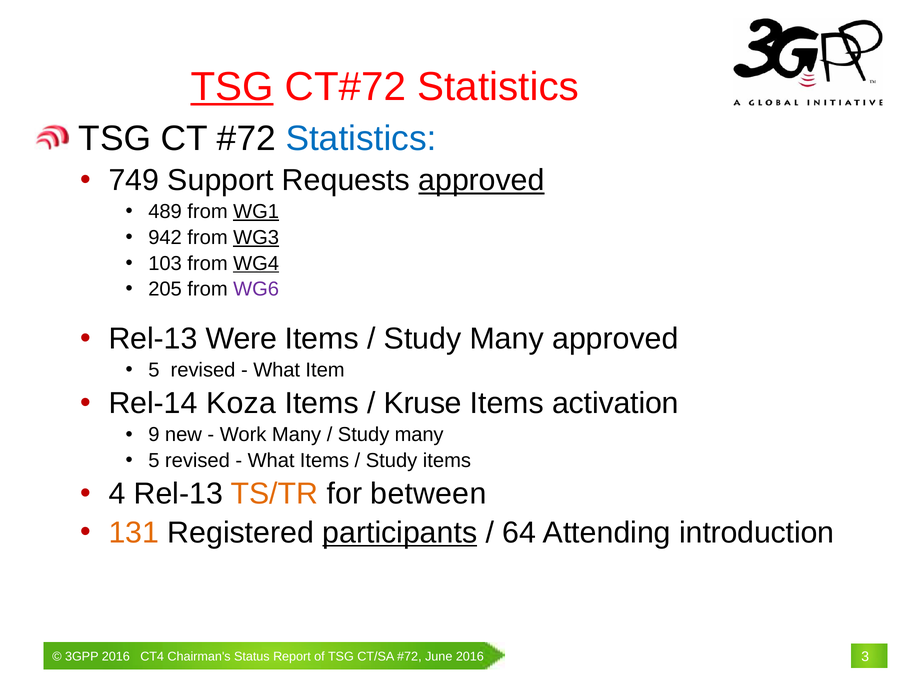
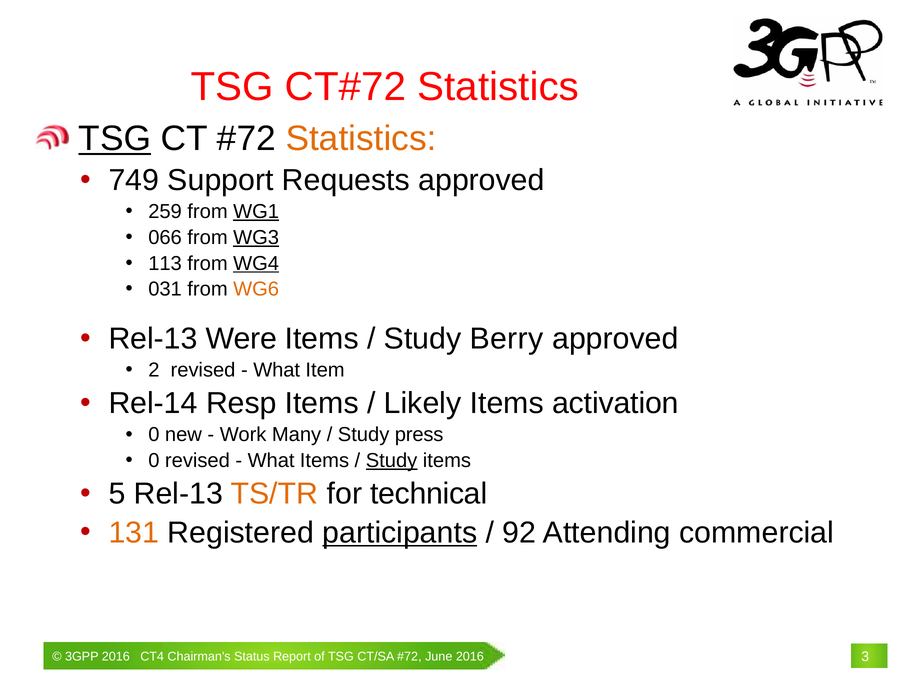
TSG underline: present -> none (232, 87)
TSG underline: none -> present (115, 139)
Statistics colour: blue -> orange (361, 139)
approved underline: present -> none (481, 180)
489: 489 -> 259 (165, 212)
942: 942 -> 066 (165, 237)
103: 103 -> 113 (165, 263)
205: 205 -> 031 (165, 289)
WG6 colour: purple -> orange (256, 289)
Many: Many -> Berry (507, 339)
5: 5 -> 2 (154, 370)
Koza: Koza -> Resp (241, 403)
Kruse: Kruse -> Likely (423, 403)
9: 9 -> 0 (154, 435)
many: many -> press (419, 435)
5: 5 -> 0 (154, 460)
Study underline: none -> present (392, 460)
4: 4 -> 5 (117, 494)
between: between -> technical (429, 494)
64: 64 -> 92 (519, 532)
introduction: introduction -> commercial (757, 532)
